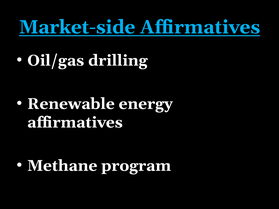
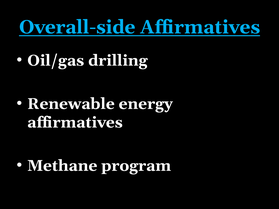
Market-side: Market-side -> Overall-side (77, 27)
